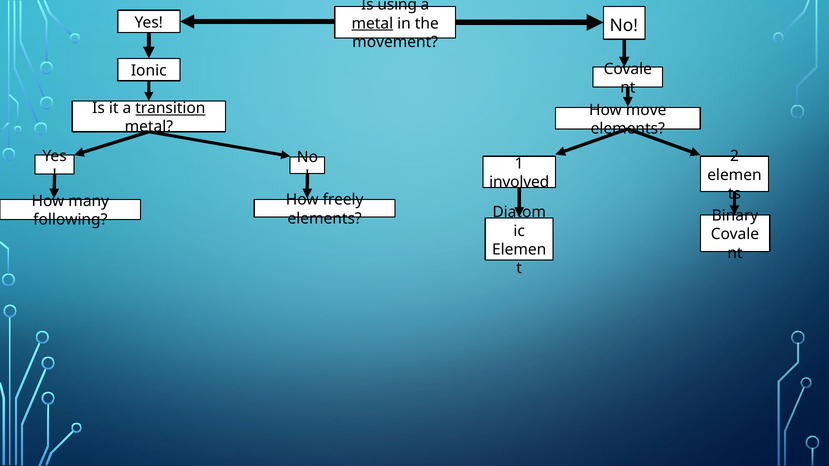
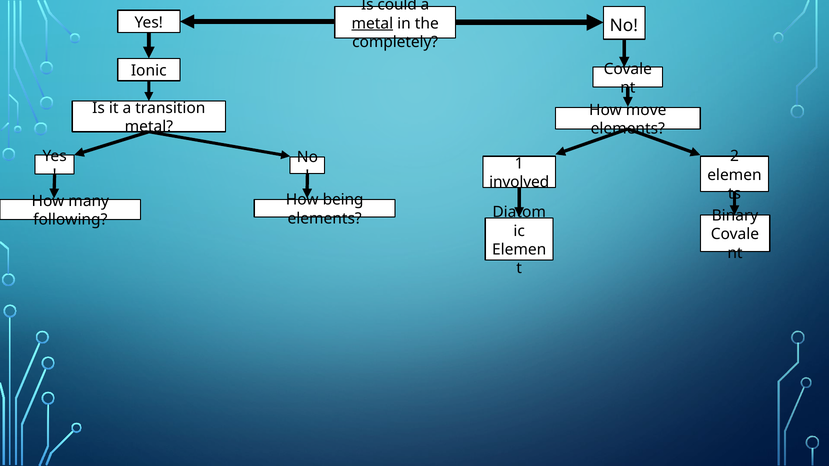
using: using -> could (397, 5)
movement: movement -> completely (395, 42)
transition underline: present -> none (170, 108)
freely: freely -> being (343, 200)
